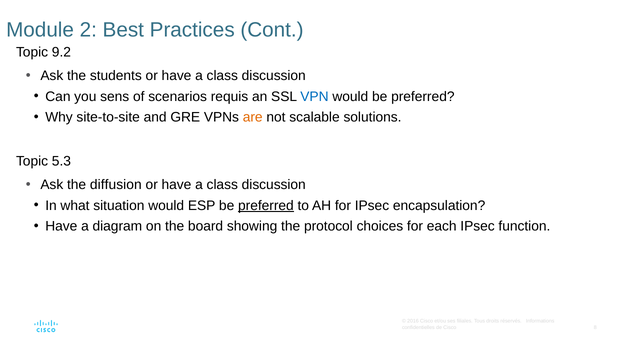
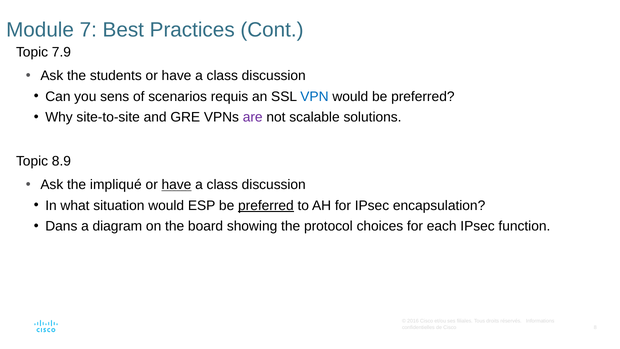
2: 2 -> 7 (88, 30)
9.2: 9.2 -> 7.9 (61, 52)
are colour: orange -> purple (253, 117)
5.3: 5.3 -> 8.9 (61, 161)
diffusion: diffusion -> impliqué (116, 185)
have underline: none -> present (176, 185)
Have: Have -> Dans (61, 226)
